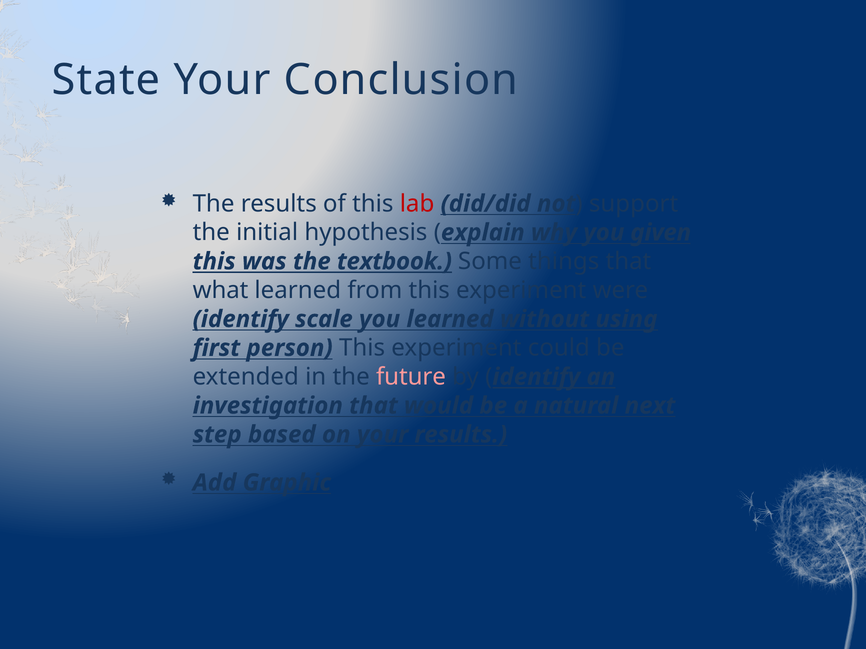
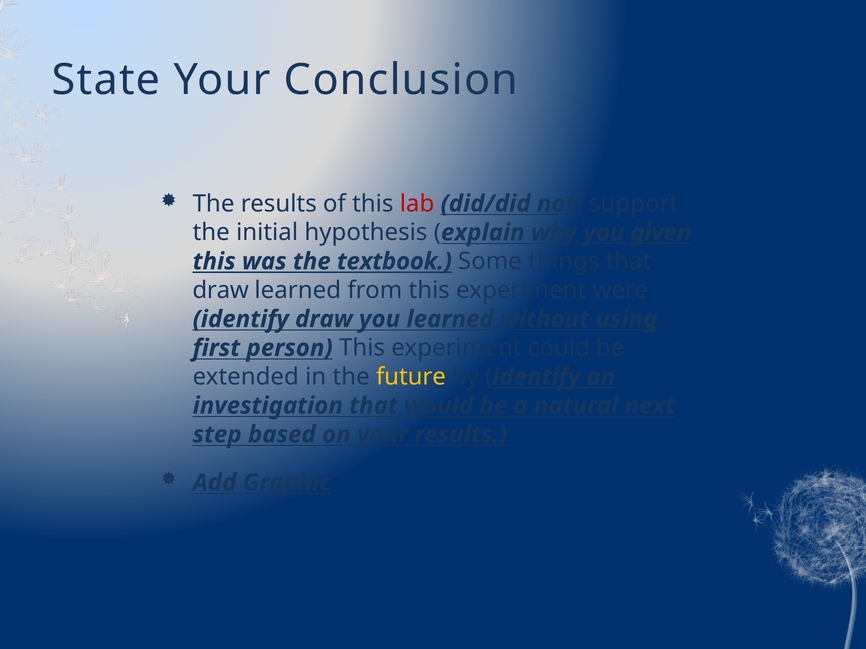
what: what -> draw (221, 290)
identify scale: scale -> draw (324, 319)
future colour: pink -> yellow (411, 377)
